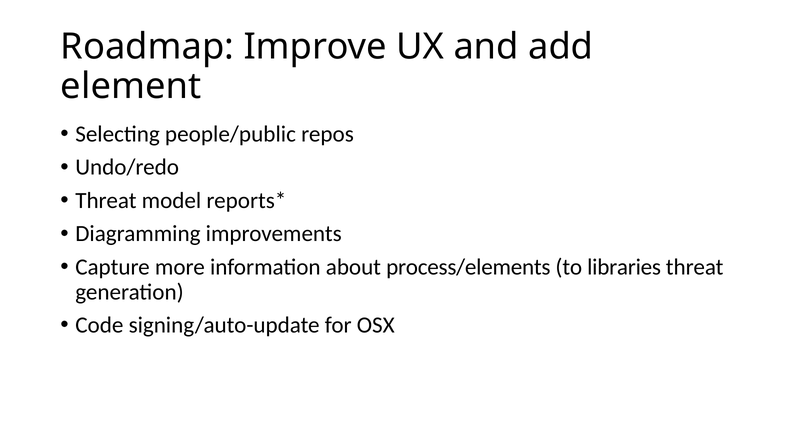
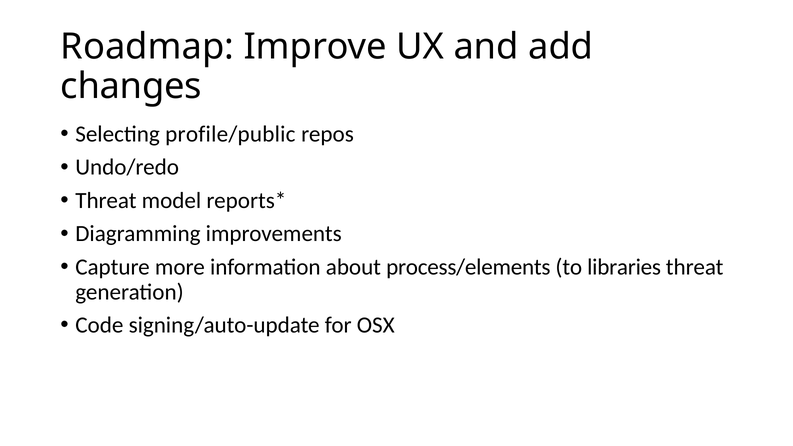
element: element -> changes (131, 86)
people/public: people/public -> profile/public (230, 134)
